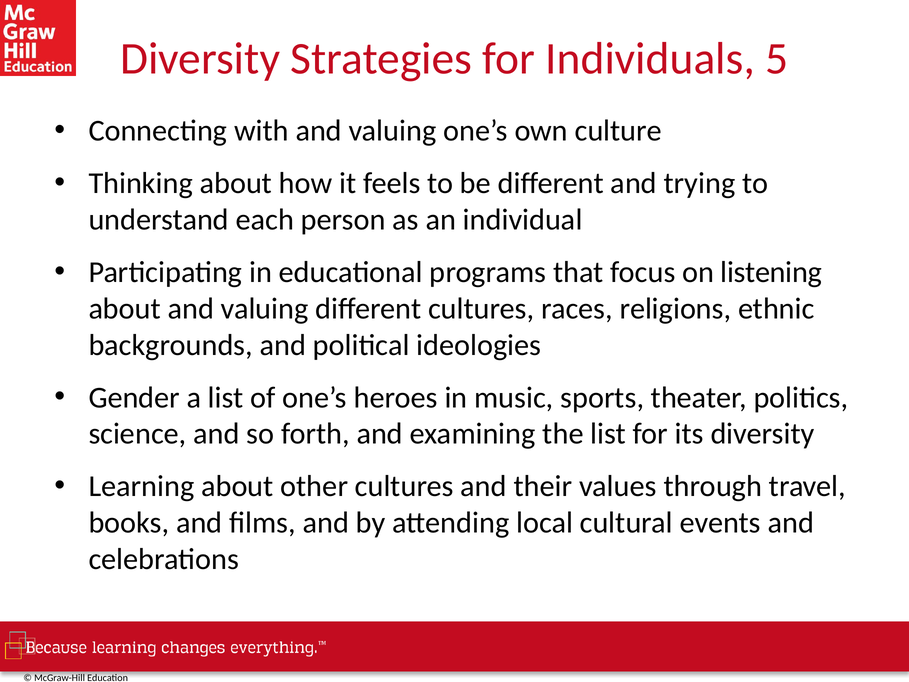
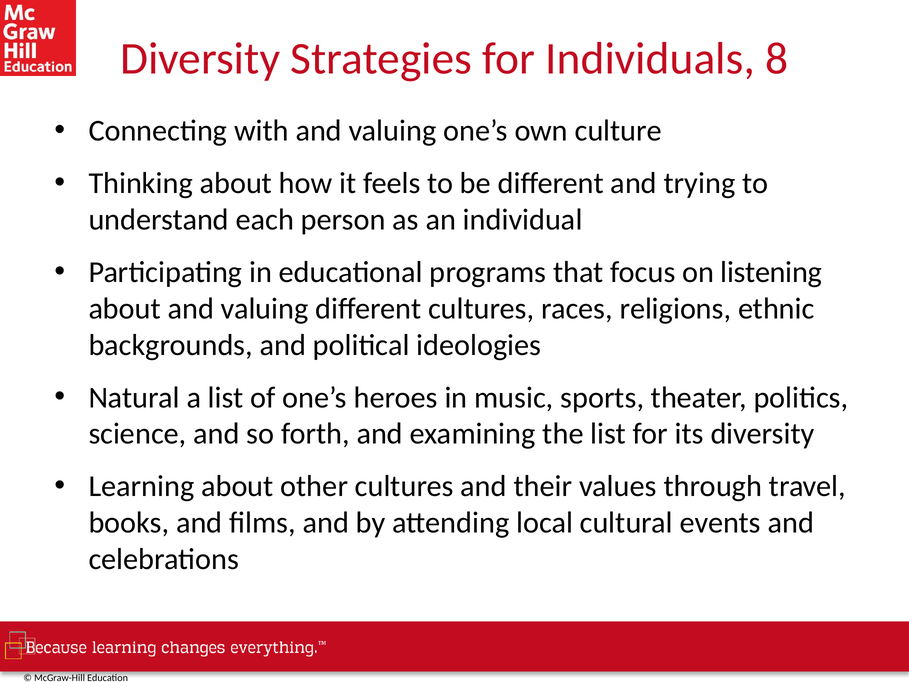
5: 5 -> 8 (777, 59)
Gender: Gender -> Natural (134, 397)
